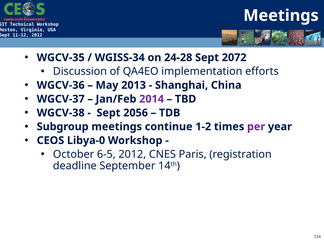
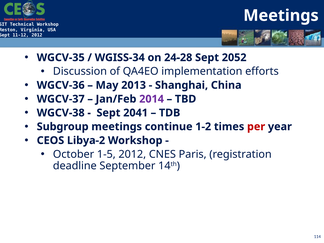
2072: 2072 -> 2052 (234, 58)
2056: 2056 -> 2041 (136, 113)
per colour: purple -> red (256, 127)
Libya-0: Libya-0 -> Libya-2 (86, 140)
6-5: 6-5 -> 1-5 (106, 154)
